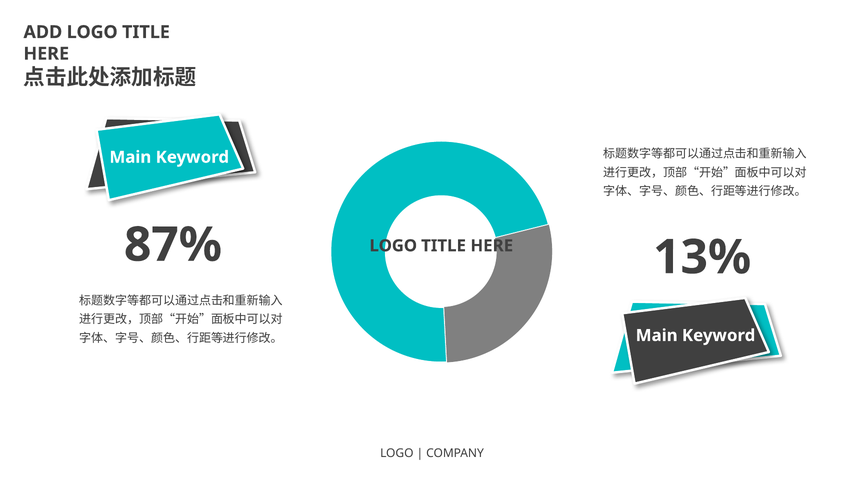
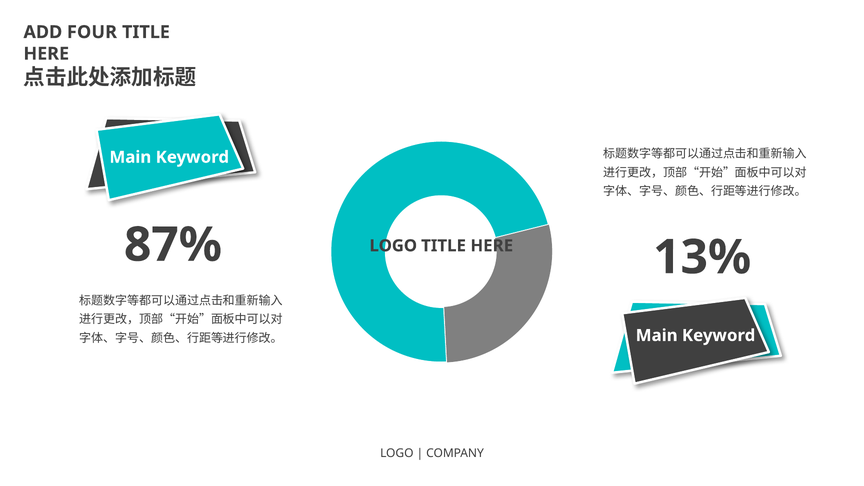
ADD LOGO: LOGO -> FOUR (92, 32)
